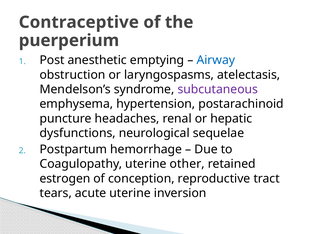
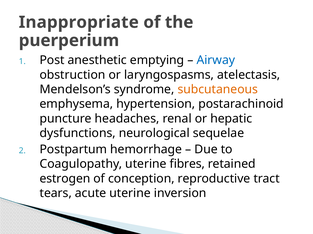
Contraceptive: Contraceptive -> Inappropriate (79, 22)
subcutaneous colour: purple -> orange (218, 90)
other: other -> fibres (187, 164)
